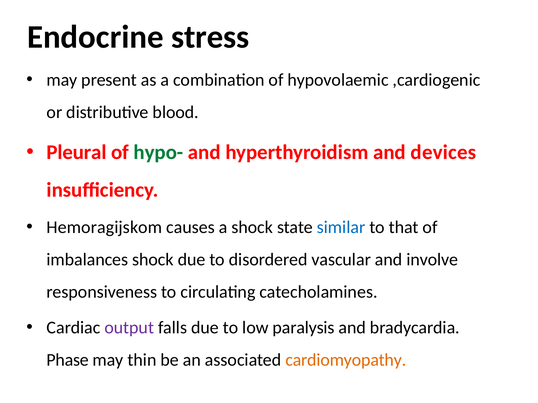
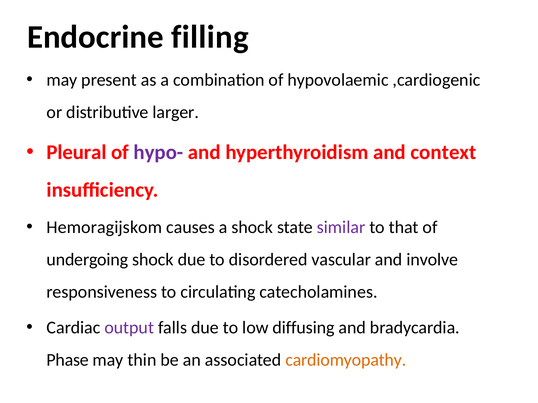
stress: stress -> filling (210, 37)
blood: blood -> larger (176, 112)
hypo- colour: green -> purple (158, 153)
devices: devices -> context (444, 153)
similar colour: blue -> purple (341, 228)
imbalances: imbalances -> undergoing (87, 260)
paralysis: paralysis -> diffusing (304, 328)
